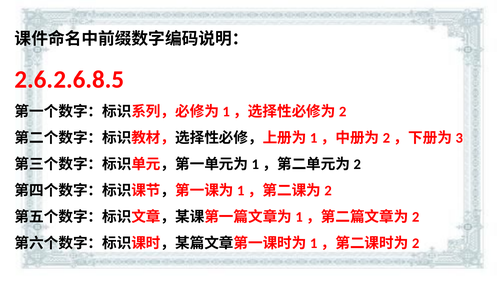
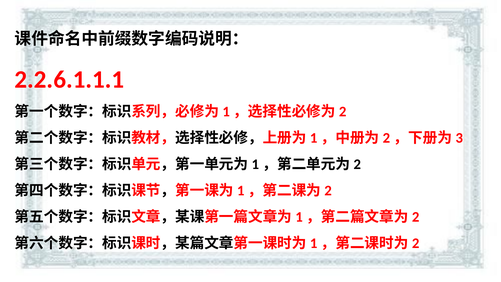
2.6.2.6.8.5: 2.6.2.6.8.5 -> 2.2.6.1.1.1 (69, 80)
